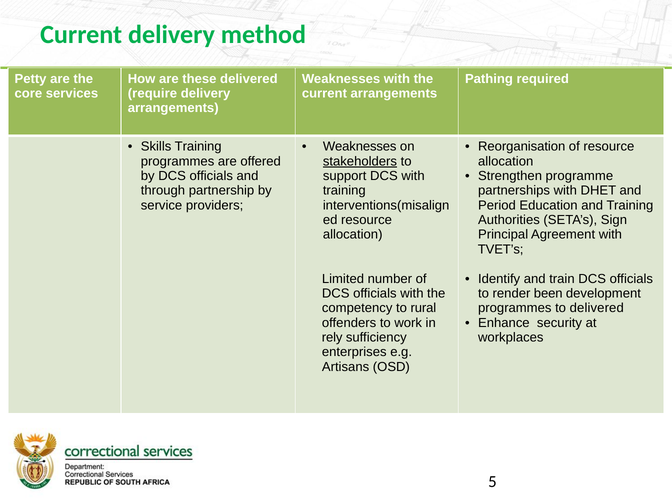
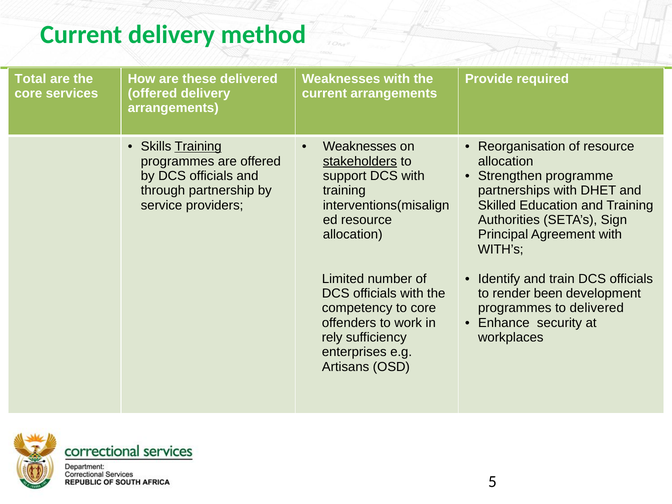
Petty: Petty -> Total (30, 79)
Pathing: Pathing -> Provide (489, 79)
require: require -> offered (152, 93)
Training underline: none -> present (198, 147)
Period: Period -> Skilled (497, 205)
TVET’s: TVET’s -> WITH’s (501, 249)
to rural: rural -> core (423, 308)
